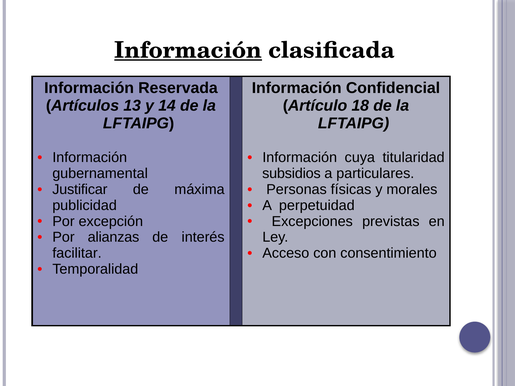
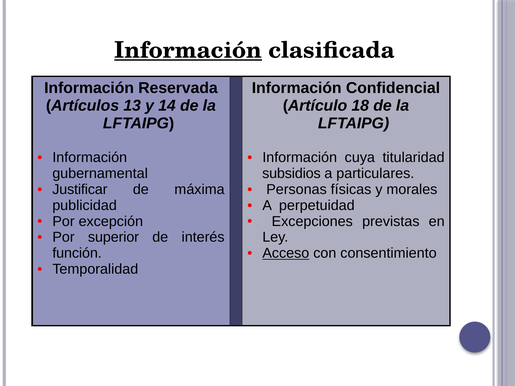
alianzas: alianzas -> superior (113, 237)
Acceso underline: none -> present (286, 253)
facilitar: facilitar -> función (77, 253)
